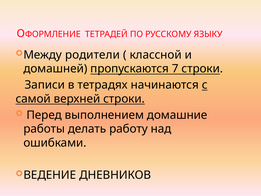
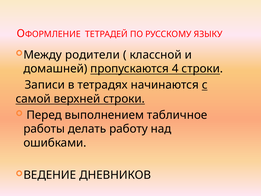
7: 7 -> 4 (175, 69)
домашние: домашние -> табличное (177, 115)
